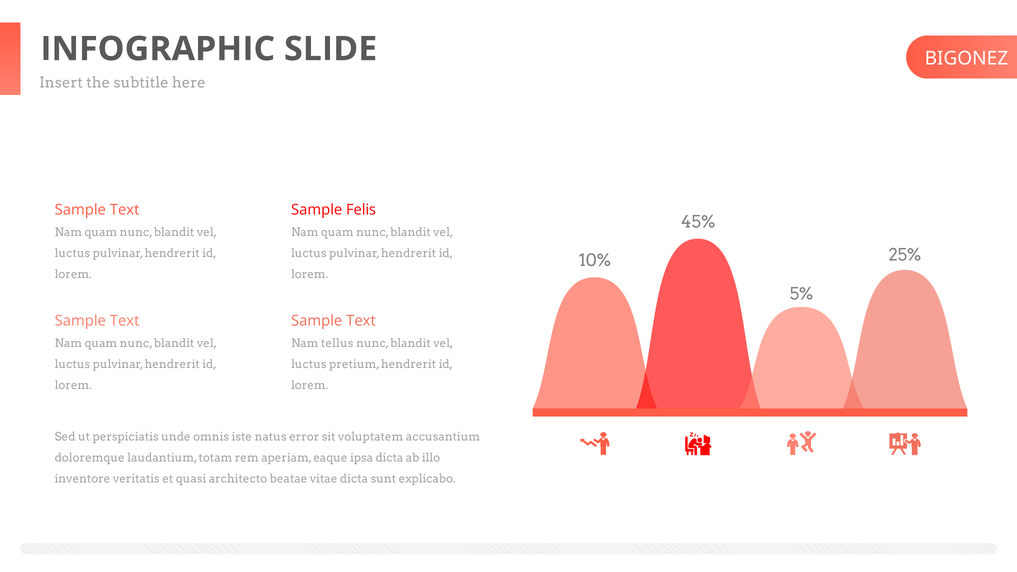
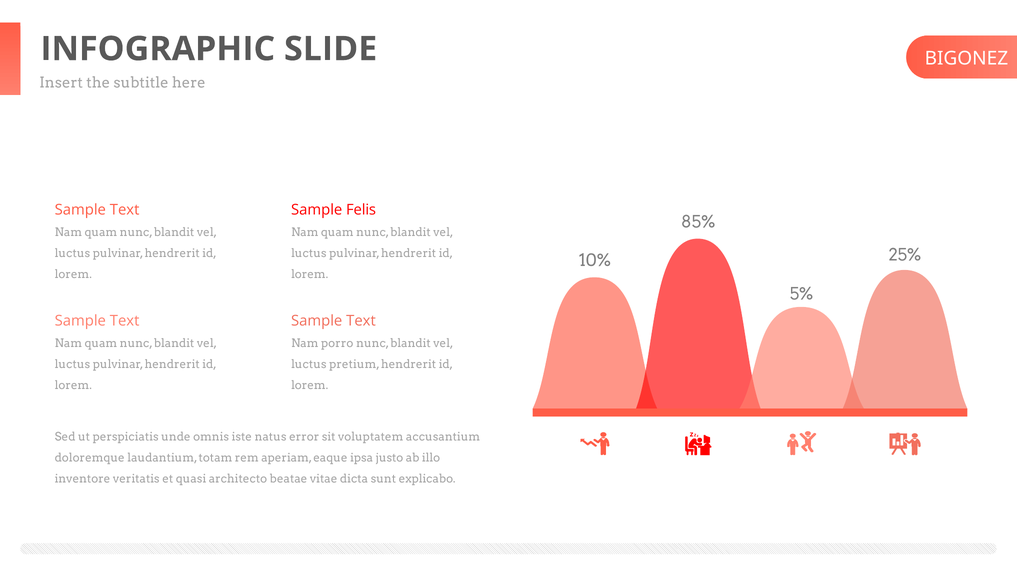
45%: 45% -> 85% (698, 222)
tellus: tellus -> porro (337, 343)
ipsa dicta: dicta -> justo (389, 458)
